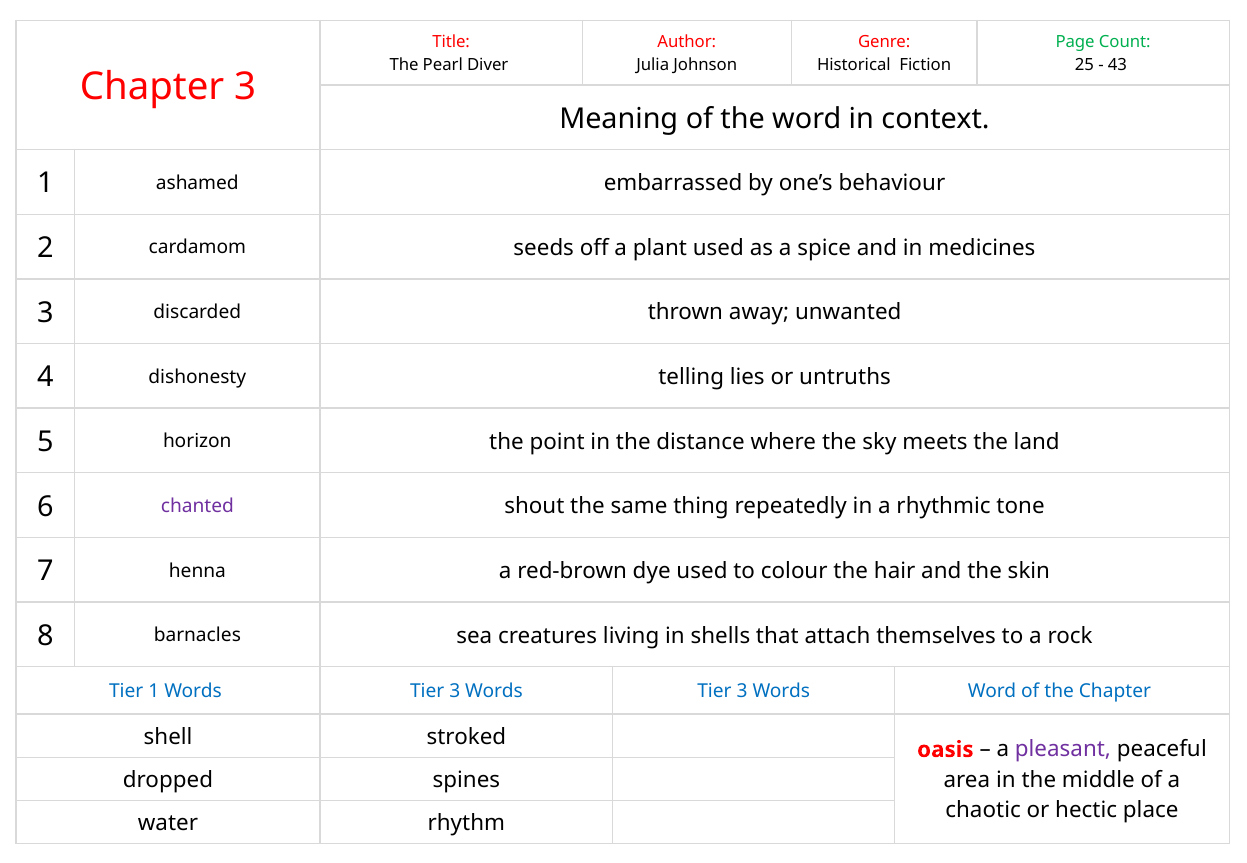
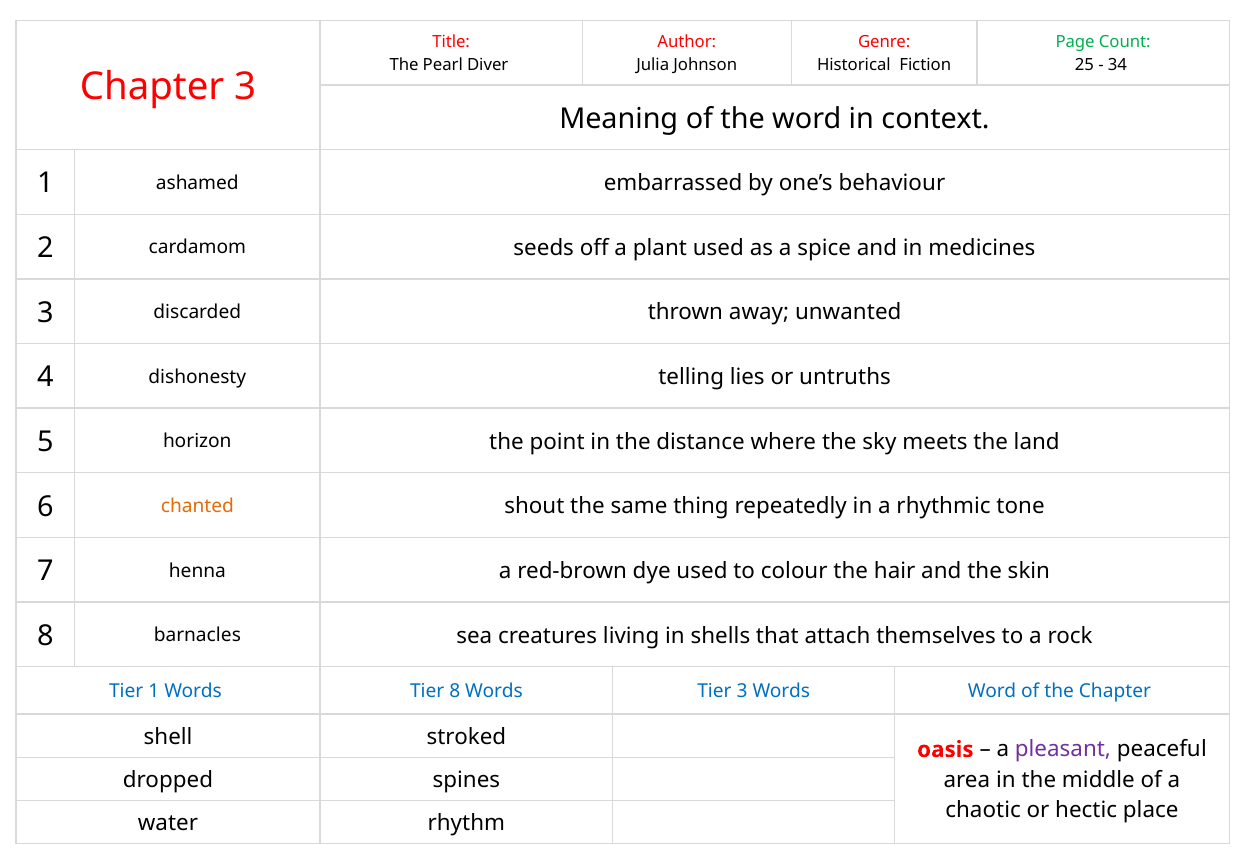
43: 43 -> 34 (1117, 65)
chanted colour: purple -> orange (197, 506)
1 Words Tier 3: 3 -> 8 (455, 692)
